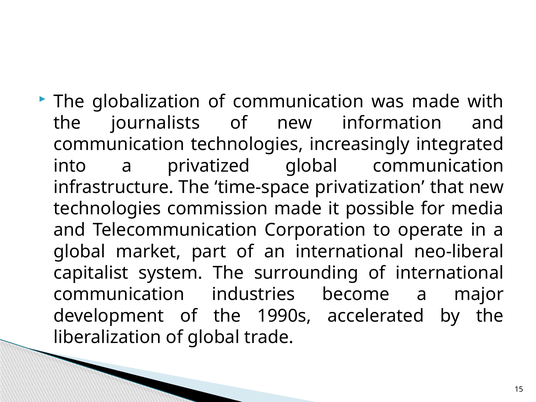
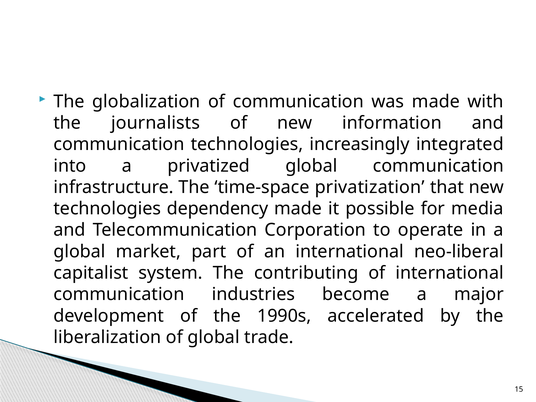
commission: commission -> dependency (218, 209)
surrounding: surrounding -> contributing (306, 273)
